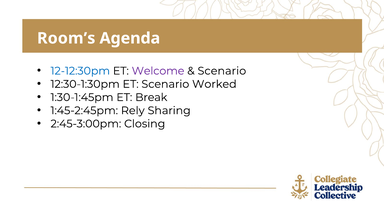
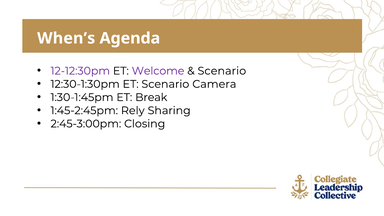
Room’s: Room’s -> When’s (66, 38)
12-12:30pm colour: blue -> purple (80, 71)
Worked: Worked -> Camera (214, 84)
